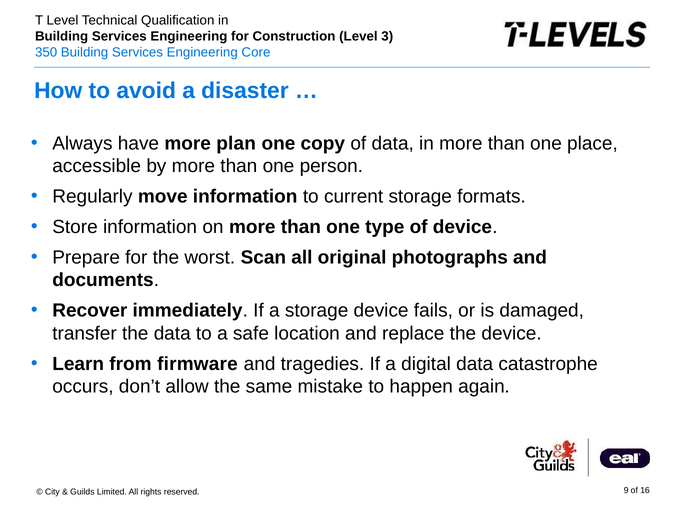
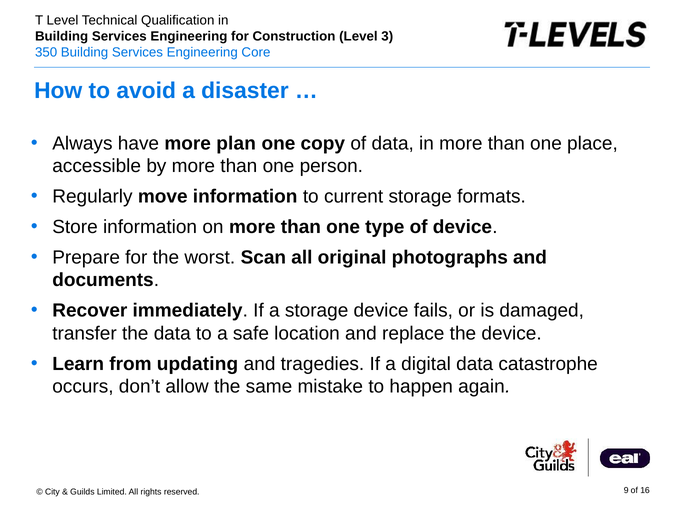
firmware: firmware -> updating (197, 364)
